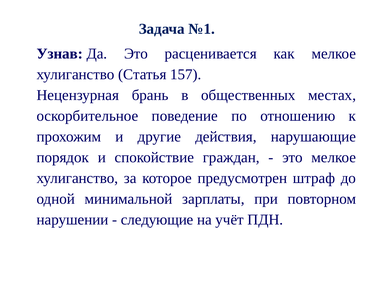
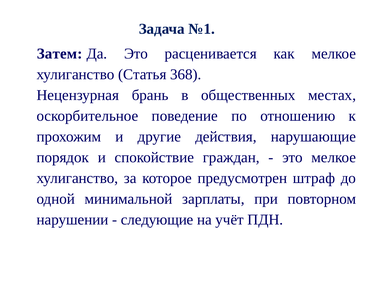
Узнав: Узнав -> Затем (60, 54)
157: 157 -> 368 (186, 74)
